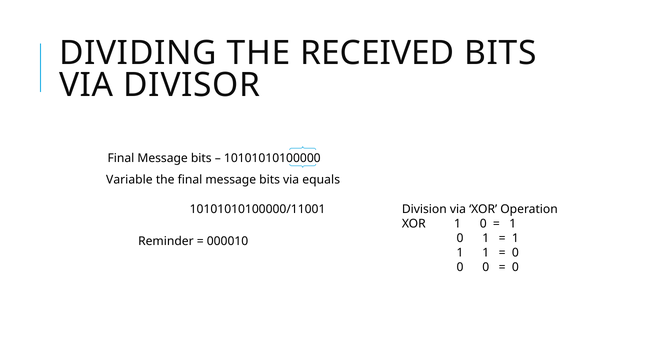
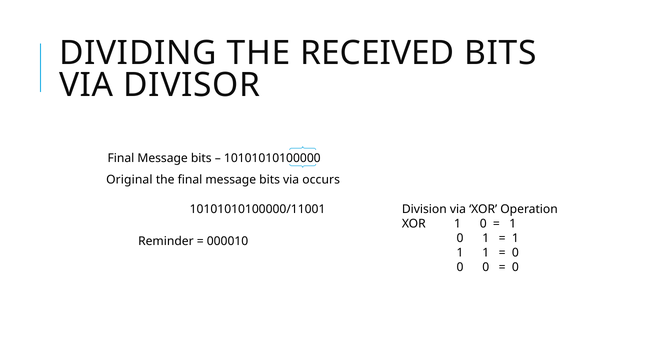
Variable: Variable -> Original (129, 179)
equals: equals -> occurs (321, 179)
